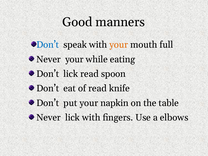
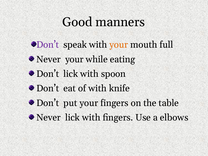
Don’t colour: blue -> purple (48, 45)
Don’t lick read: read -> with (89, 74)
of read: read -> with (98, 88)
your napkin: napkin -> fingers (114, 103)
